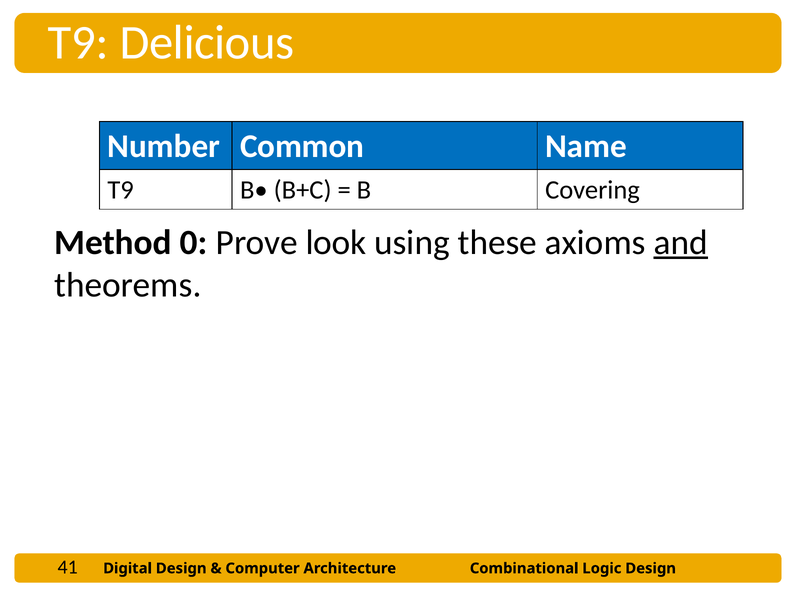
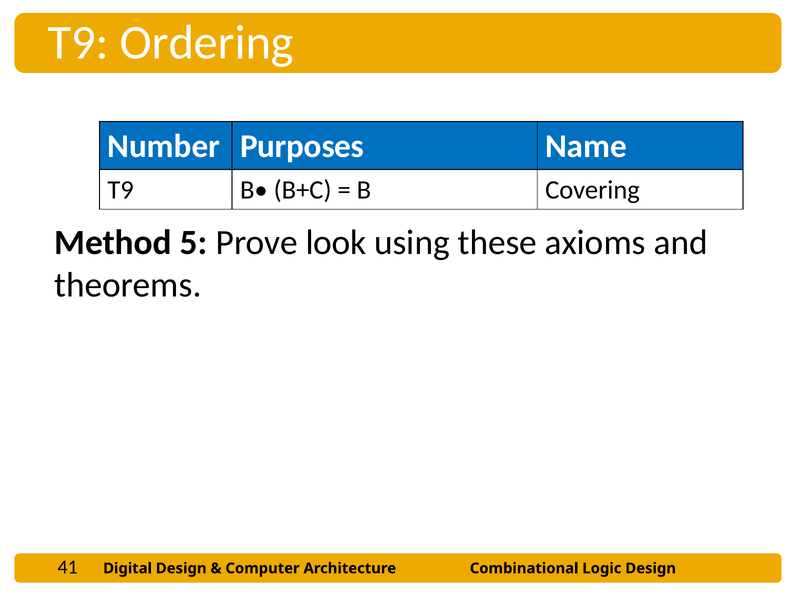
Delicious: Delicious -> Ordering (207, 42)
Common: Common -> Purposes (302, 146)
0: 0 -> 5 (194, 243)
and underline: present -> none (681, 243)
